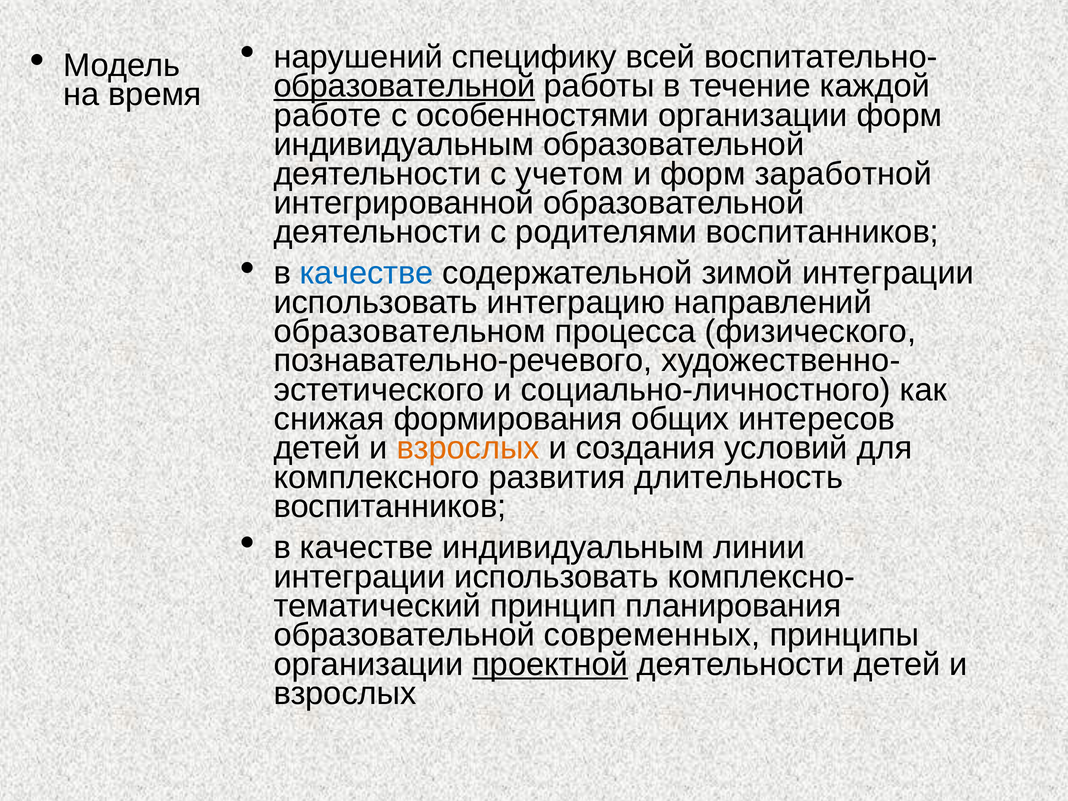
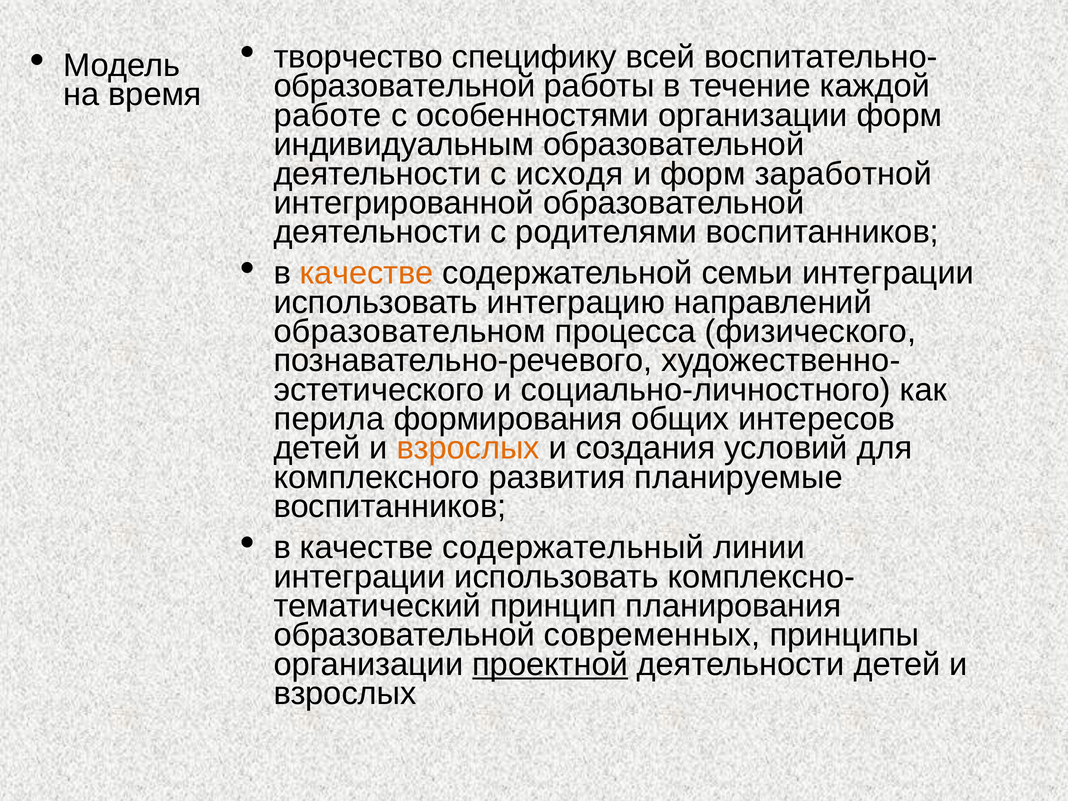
нарушений: нарушений -> творчество (358, 57)
образовательной underline: present -> none (404, 86)
учетом: учетом -> исходя (570, 174)
качестве colour: blue -> orange (367, 273)
зимой: зимой -> семьи (747, 273)
снижая: снижая -> перила (329, 419)
длительность: длительность -> планируемые (739, 477)
качестве индивидуальным: индивидуальным -> содержательный (573, 548)
